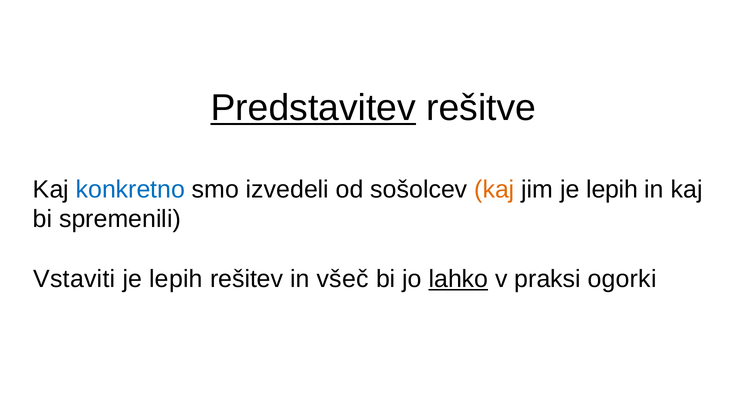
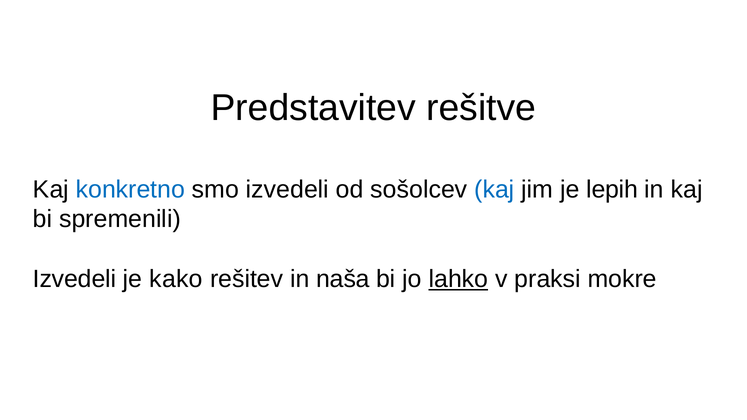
Predstavitev underline: present -> none (313, 108)
kaj colour: orange -> blue (494, 189)
Vstaviti: Vstaviti -> Izvedeli (75, 279)
lepih: lepih -> kako (176, 279)
všeč: všeč -> naša (343, 279)
ogorki: ogorki -> mokre (622, 279)
